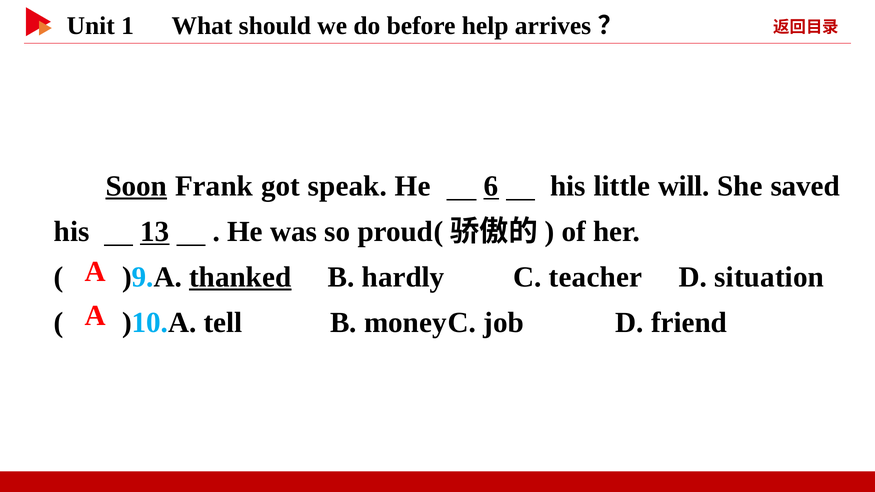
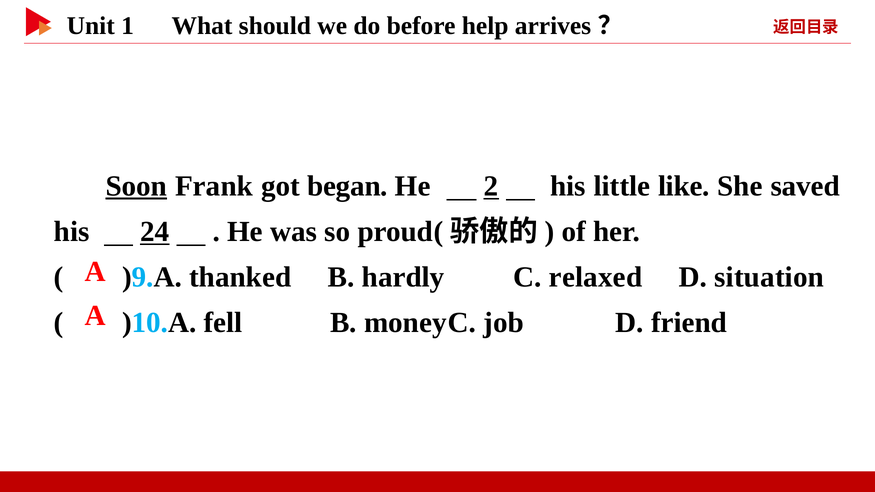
speak: speak -> began (348, 186)
6: 6 -> 2 (491, 186)
will: will -> like (684, 186)
13: 13 -> 24 (155, 232)
thanked underline: present -> none (240, 277)
teacher: teacher -> relaxed (596, 277)
tell: tell -> fell (223, 323)
